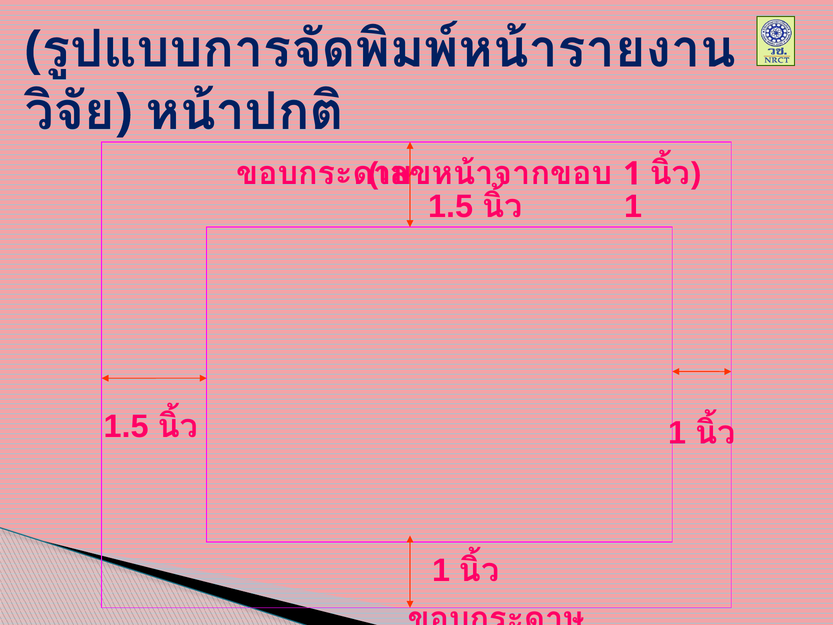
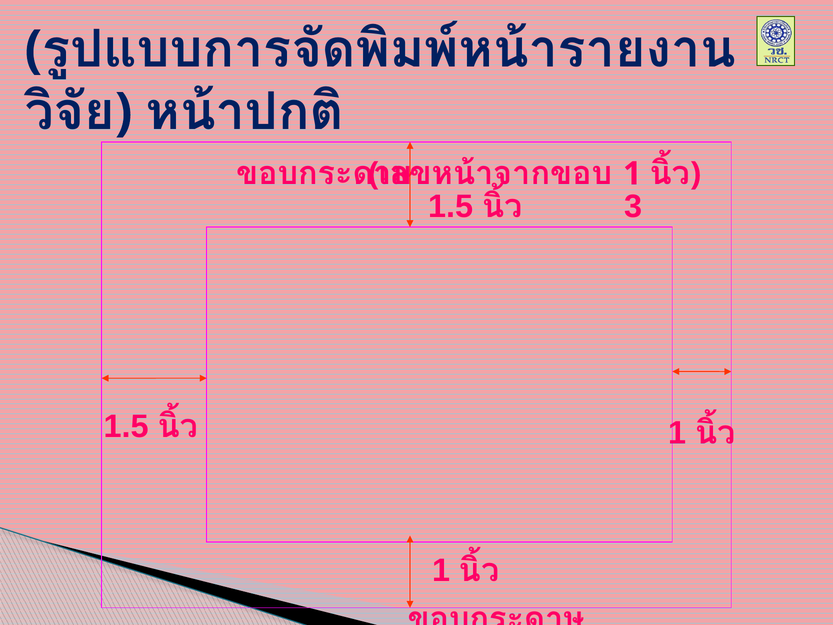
1: 1 -> 3 (633, 206)
